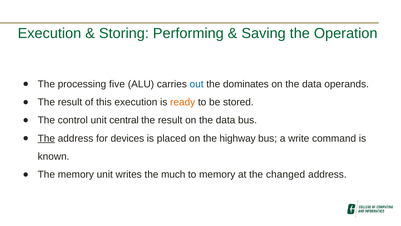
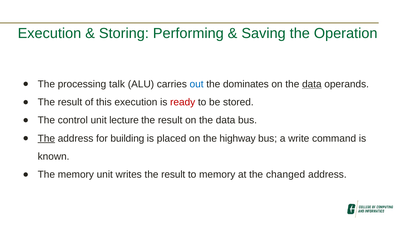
five: five -> talk (117, 84)
data underline: none -> present (312, 84)
ready colour: orange -> red (183, 102)
central: central -> lecture (124, 120)
devices: devices -> building (127, 138)
writes the much: much -> result (173, 174)
